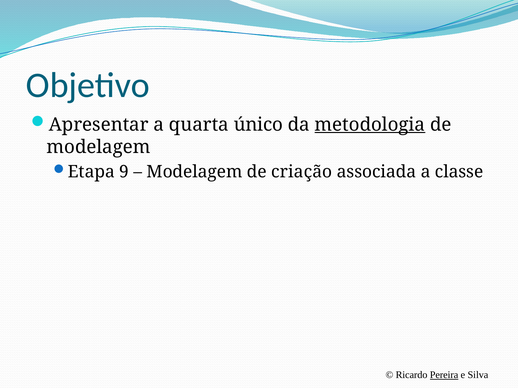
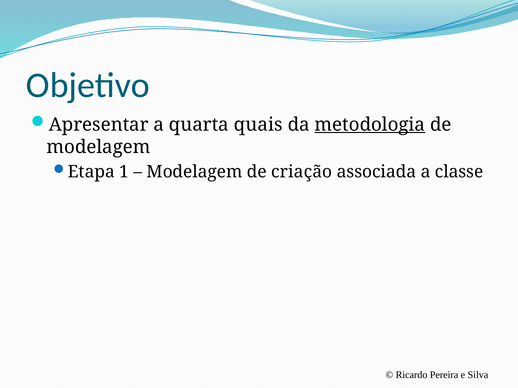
único: único -> quais (258, 125)
9: 9 -> 1 (124, 172)
Pereira underline: present -> none (444, 375)
